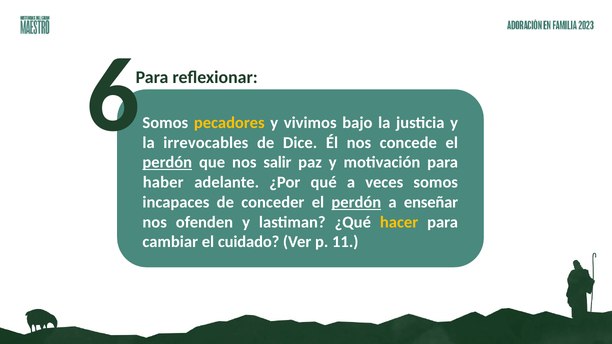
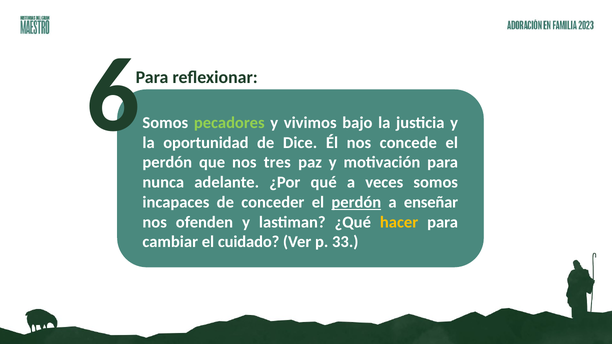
pecadores colour: yellow -> light green (229, 123)
irrevocables: irrevocables -> oportunidad (206, 143)
perdón underline: present -> none (167, 163)
salir: salir -> tres (277, 163)
haber: haber -> nunca (163, 182)
11: 11 -> 33 (345, 242)
